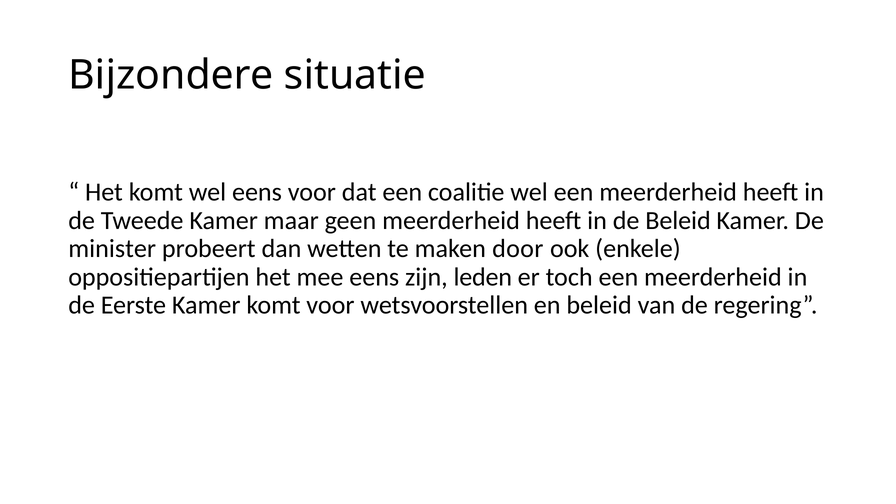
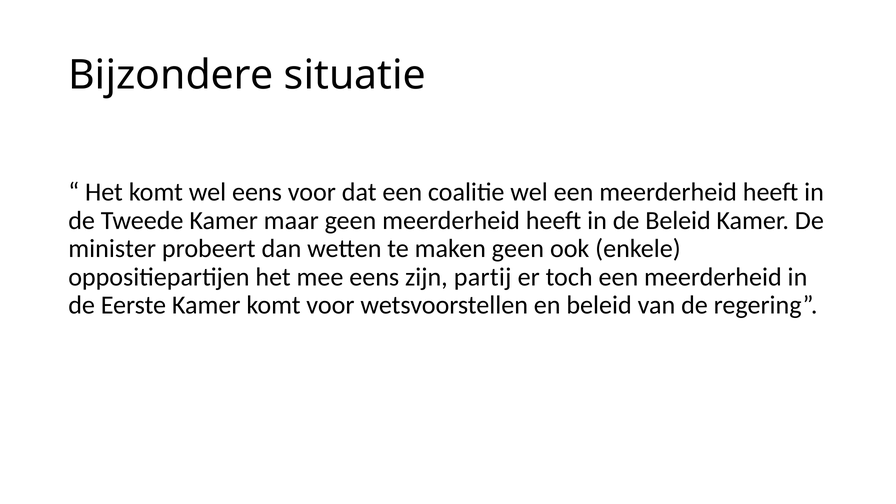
maken door: door -> geen (518, 249)
leden: leden -> partij (483, 277)
